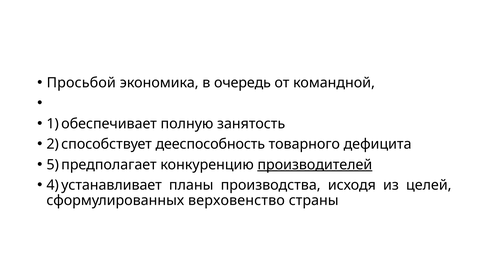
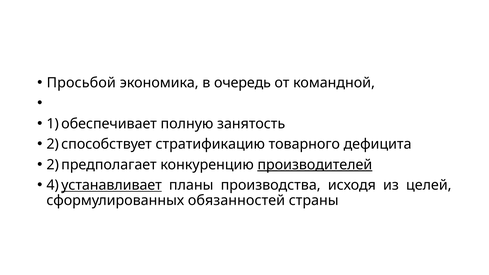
дееспособность: дееспособность -> стратификацию (210, 144)
5: 5 -> 2 (53, 165)
устанавливает underline: none -> present (112, 185)
верховенство: верховенство -> обязанностей (236, 201)
